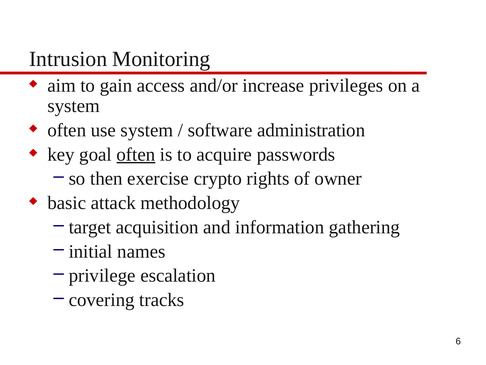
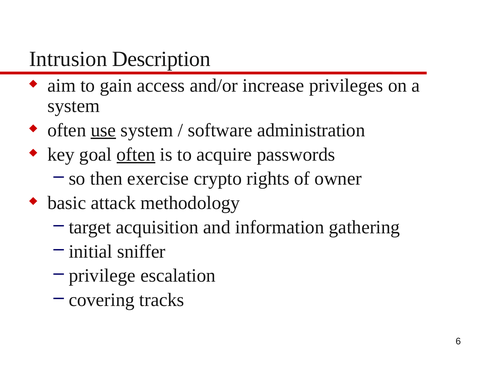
Monitoring: Monitoring -> Description (161, 59)
use underline: none -> present (103, 130)
names: names -> sniffer (141, 251)
